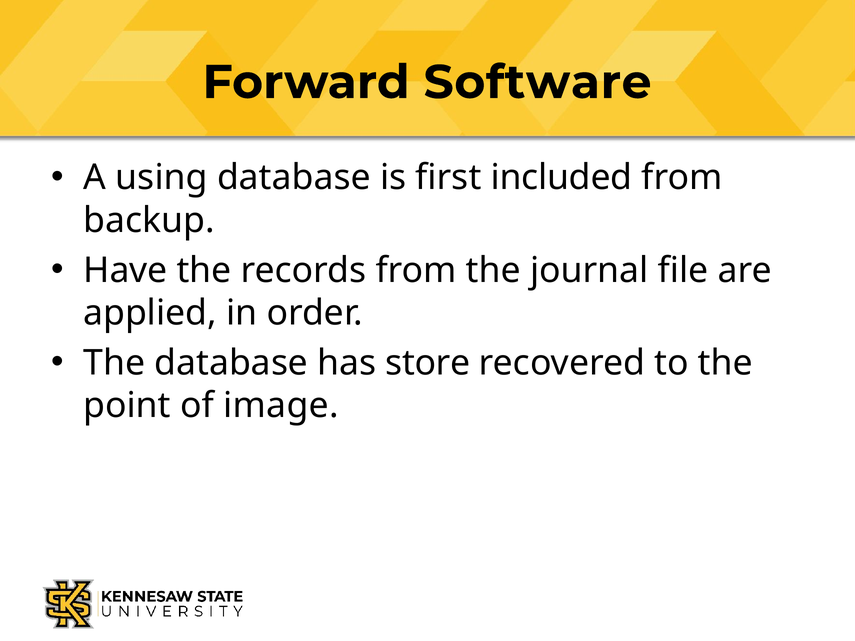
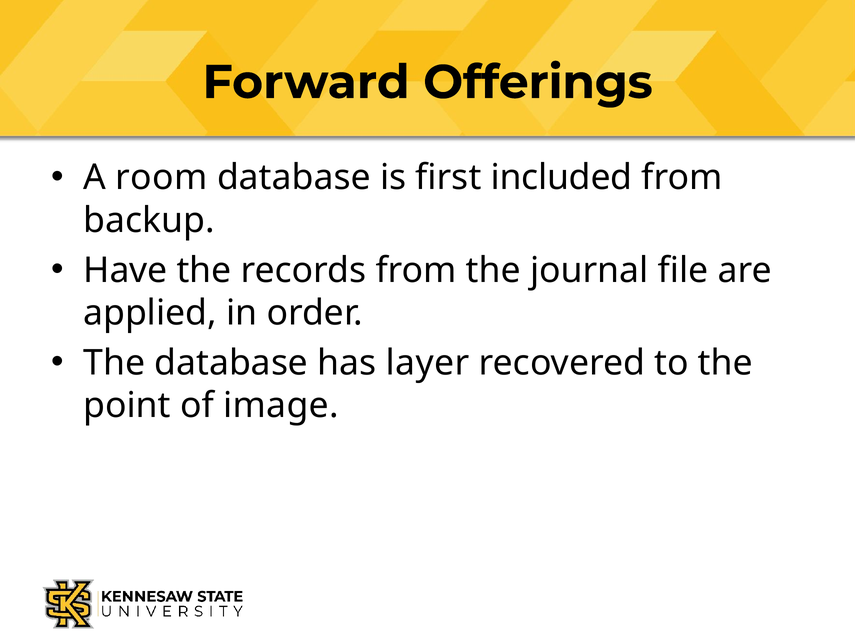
Software: Software -> Offerings (538, 82)
using: using -> room (161, 178)
store: store -> layer (427, 363)
